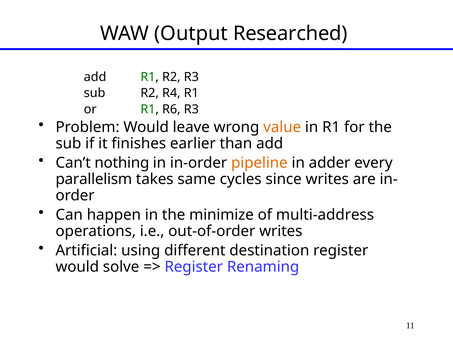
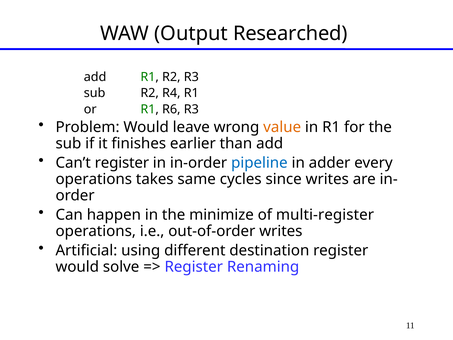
Can’t nothing: nothing -> register (122, 163)
pipeline colour: orange -> blue (259, 163)
parallelism: parallelism -> operations (94, 179)
multi-address: multi-address -> multi-register (325, 215)
